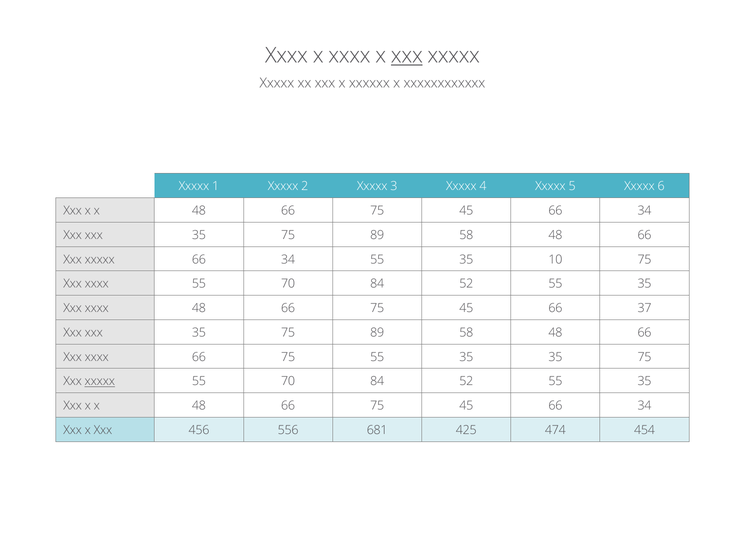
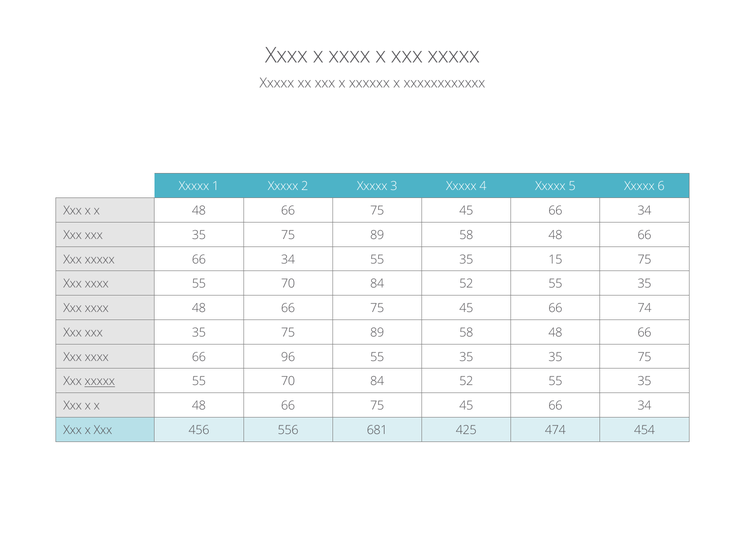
xxx underline: present -> none (407, 56)
10: 10 -> 15 (555, 259)
37: 37 -> 74 (645, 308)
xxxx 66 75: 75 -> 96 (288, 357)
